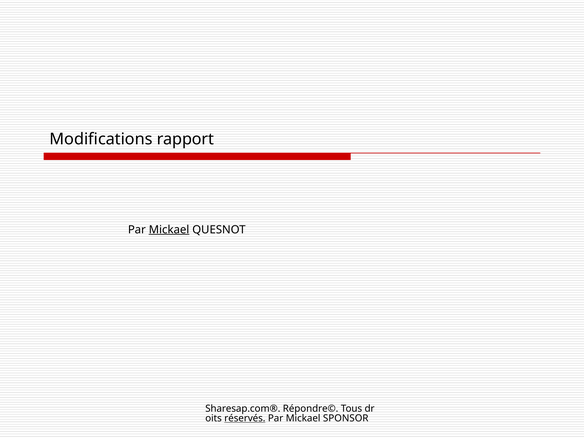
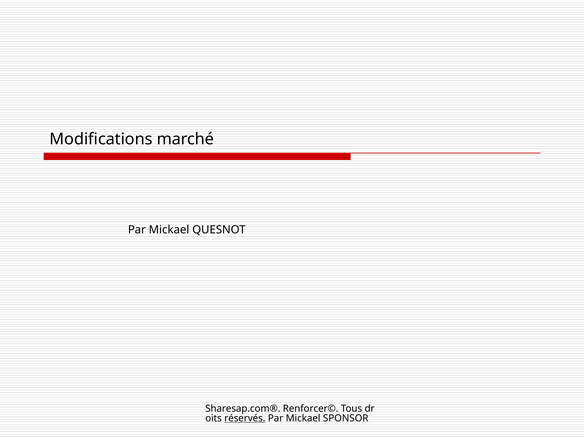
rapport: rapport -> marché (185, 139)
Mickael underline: present -> none (169, 230)
Répondre©: Répondre© -> Renforcer© (311, 409)
